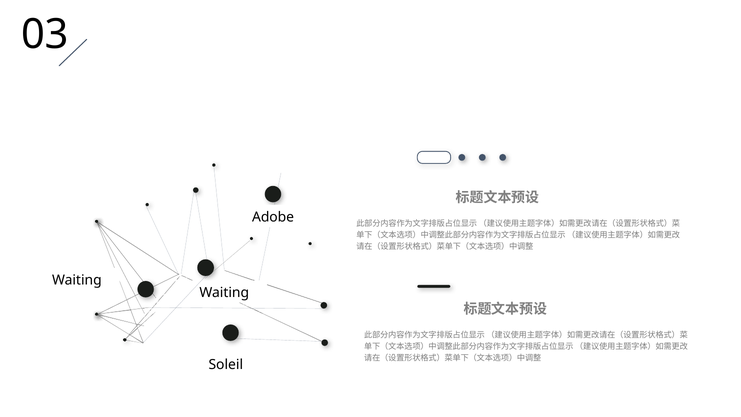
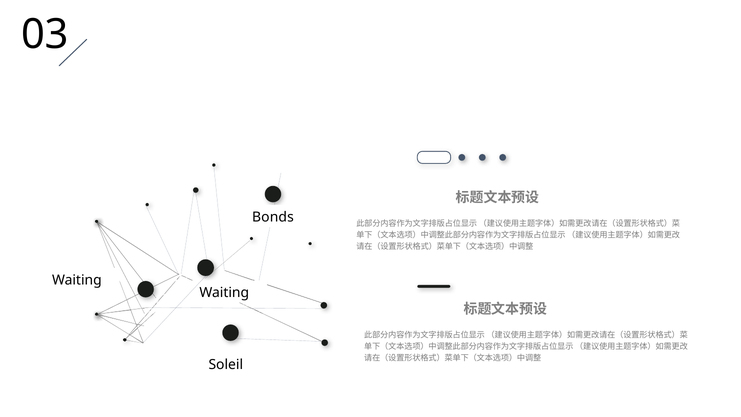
Adobe: Adobe -> Bonds (273, 217)
